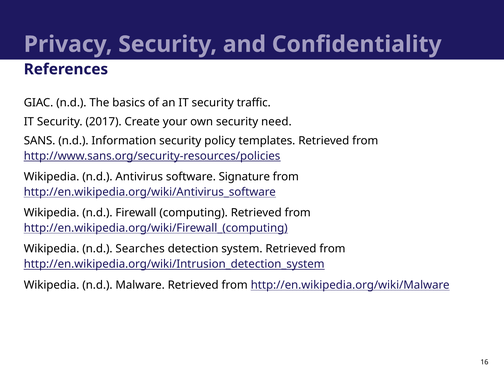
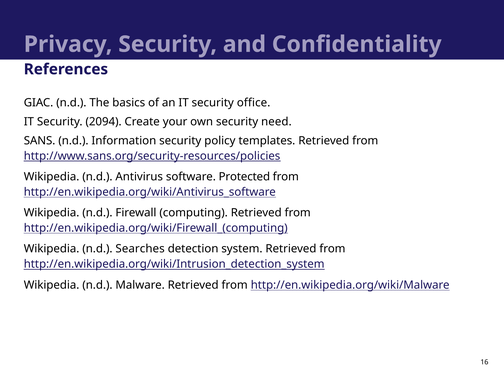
traffic: traffic -> office (254, 103)
2017: 2017 -> 2094 (104, 122)
Signature: Signature -> Protected (244, 177)
